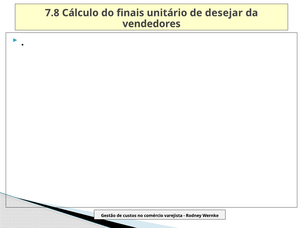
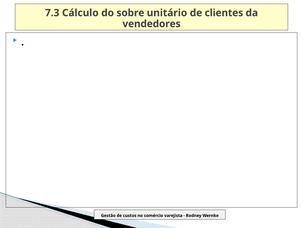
7.8: 7.8 -> 7.3 (52, 13)
finais: finais -> sobre (130, 13)
desejar: desejar -> clientes (224, 13)
